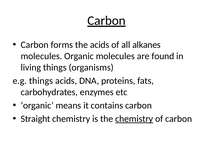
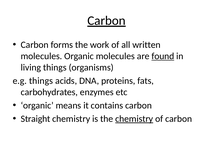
the acids: acids -> work (100, 45)
alkanes: alkanes -> written (146, 45)
found underline: none -> present (163, 56)
